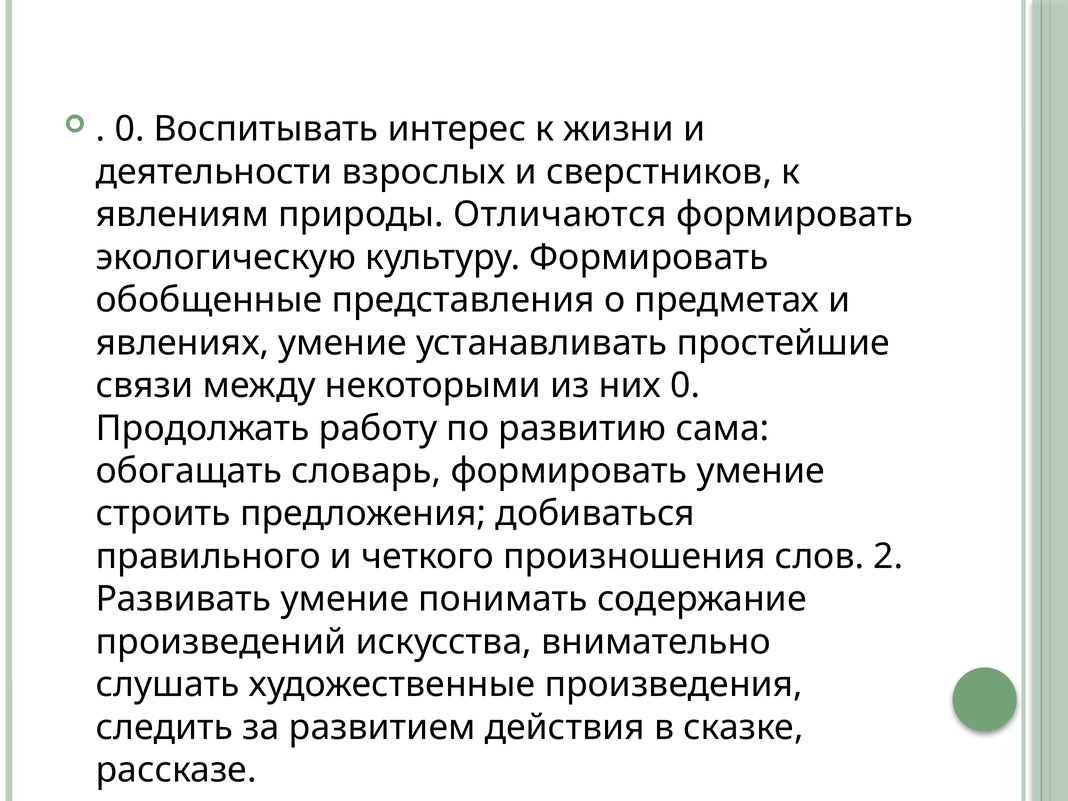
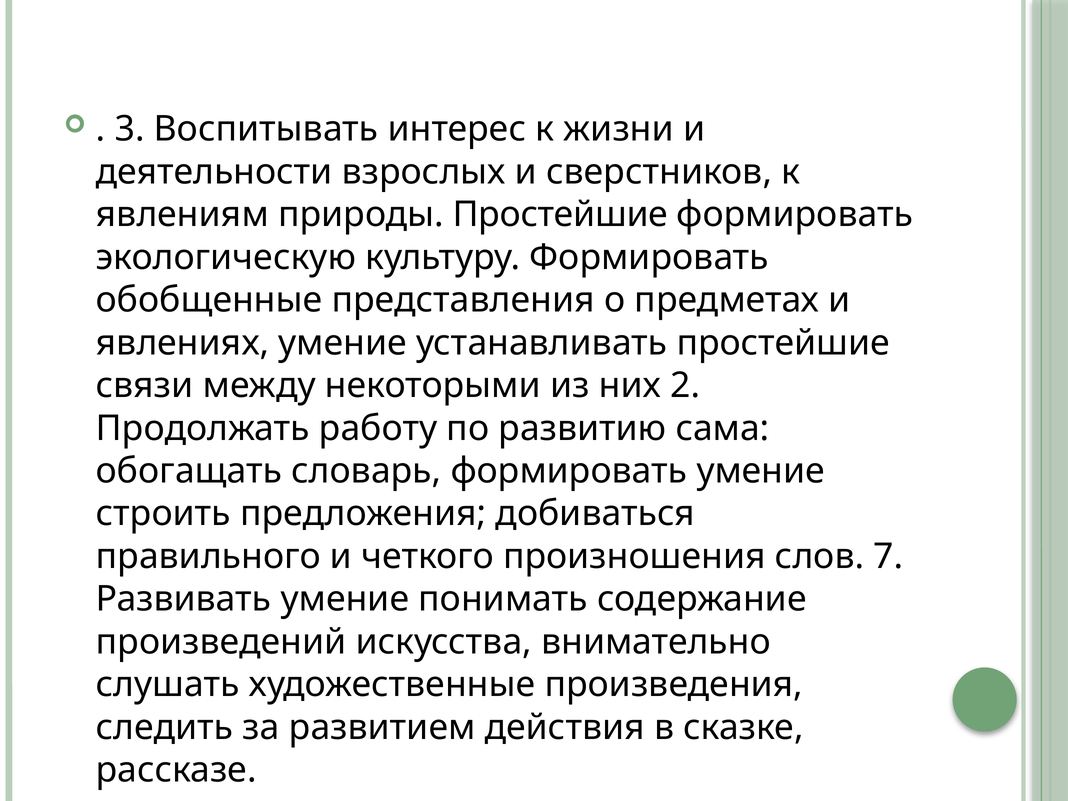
0: 0 -> 3 (130, 129)
природы Отличаются: Отличаются -> Простейшие (560, 215)
них 0: 0 -> 2 (685, 386)
2: 2 -> 7 (888, 556)
